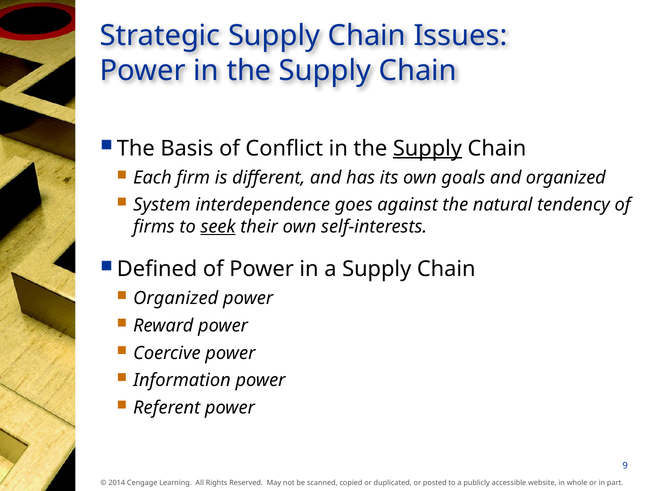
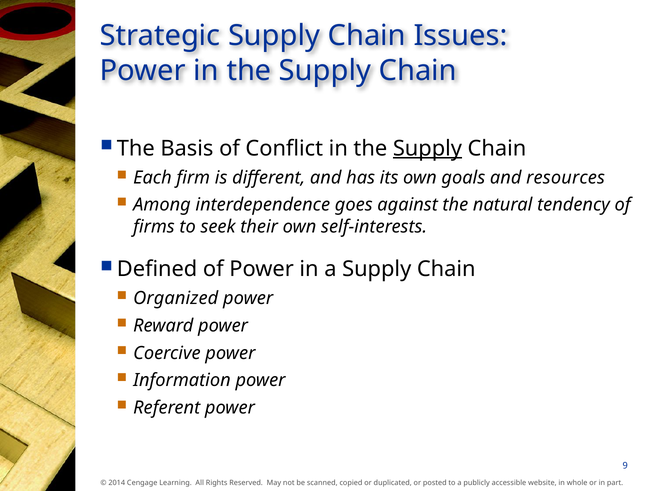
and organized: organized -> resources (566, 178)
System: System -> Among (162, 205)
seek underline: present -> none (218, 227)
